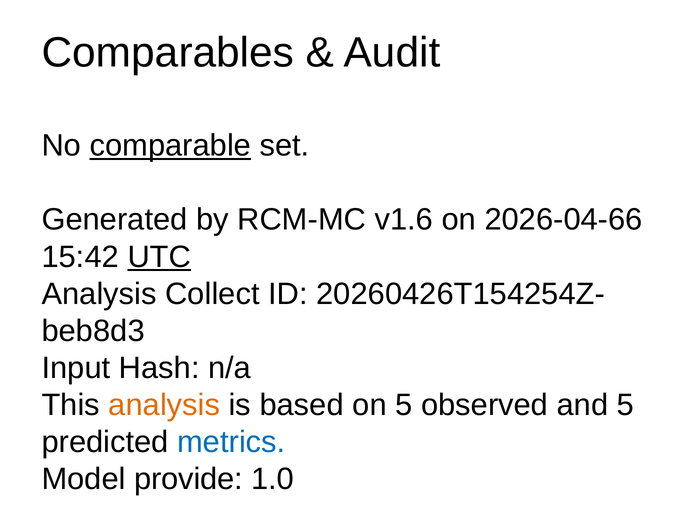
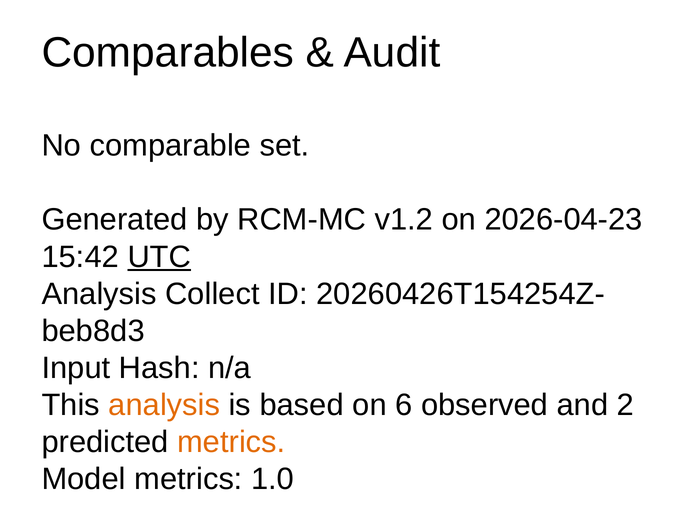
comparable underline: present -> none (170, 146)
v1.6: v1.6 -> v1.2 (404, 220)
2026-04-66: 2026-04-66 -> 2026-04-23 (564, 220)
on 5: 5 -> 6 (404, 405)
and 5: 5 -> 2 (626, 405)
metrics colour: blue -> orange (231, 442)
Model provide: provide -> metrics (188, 479)
